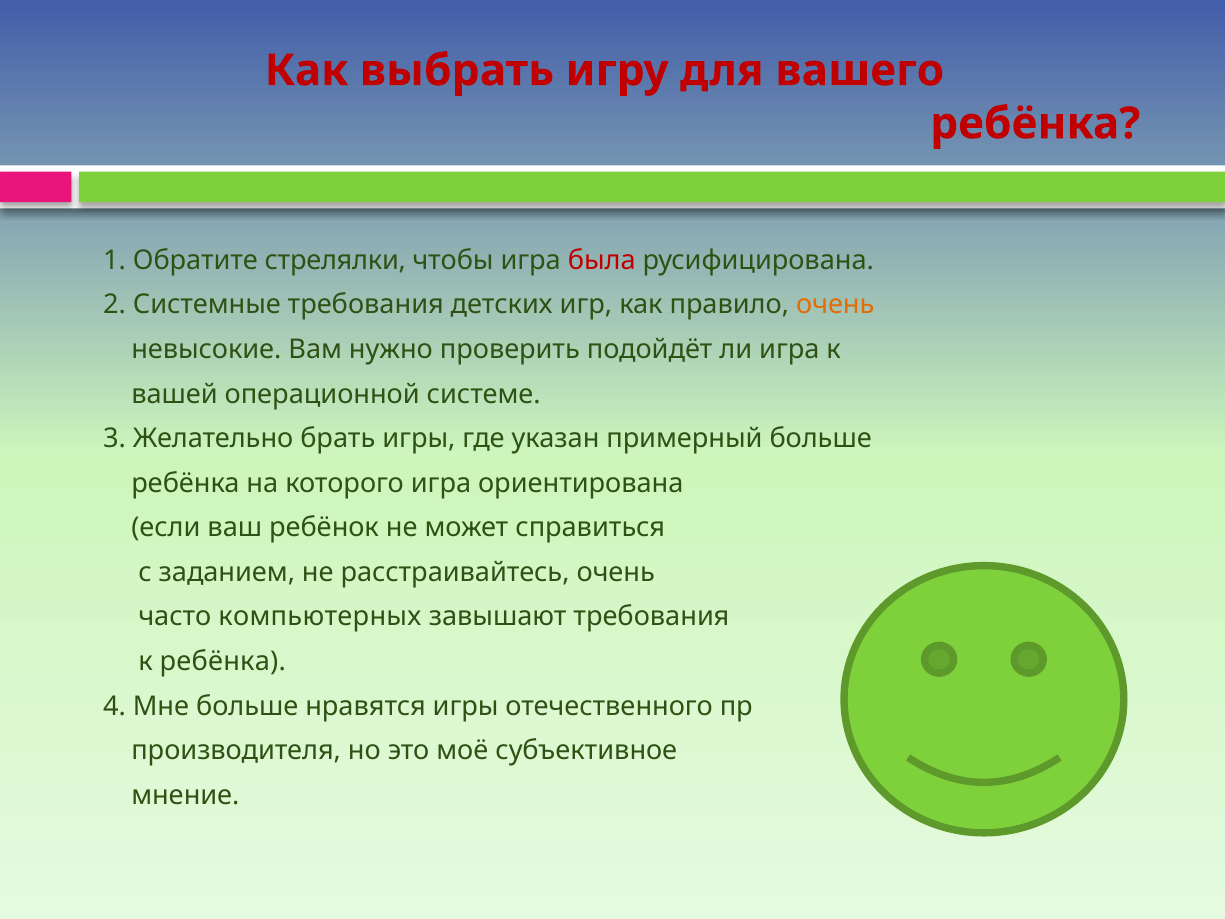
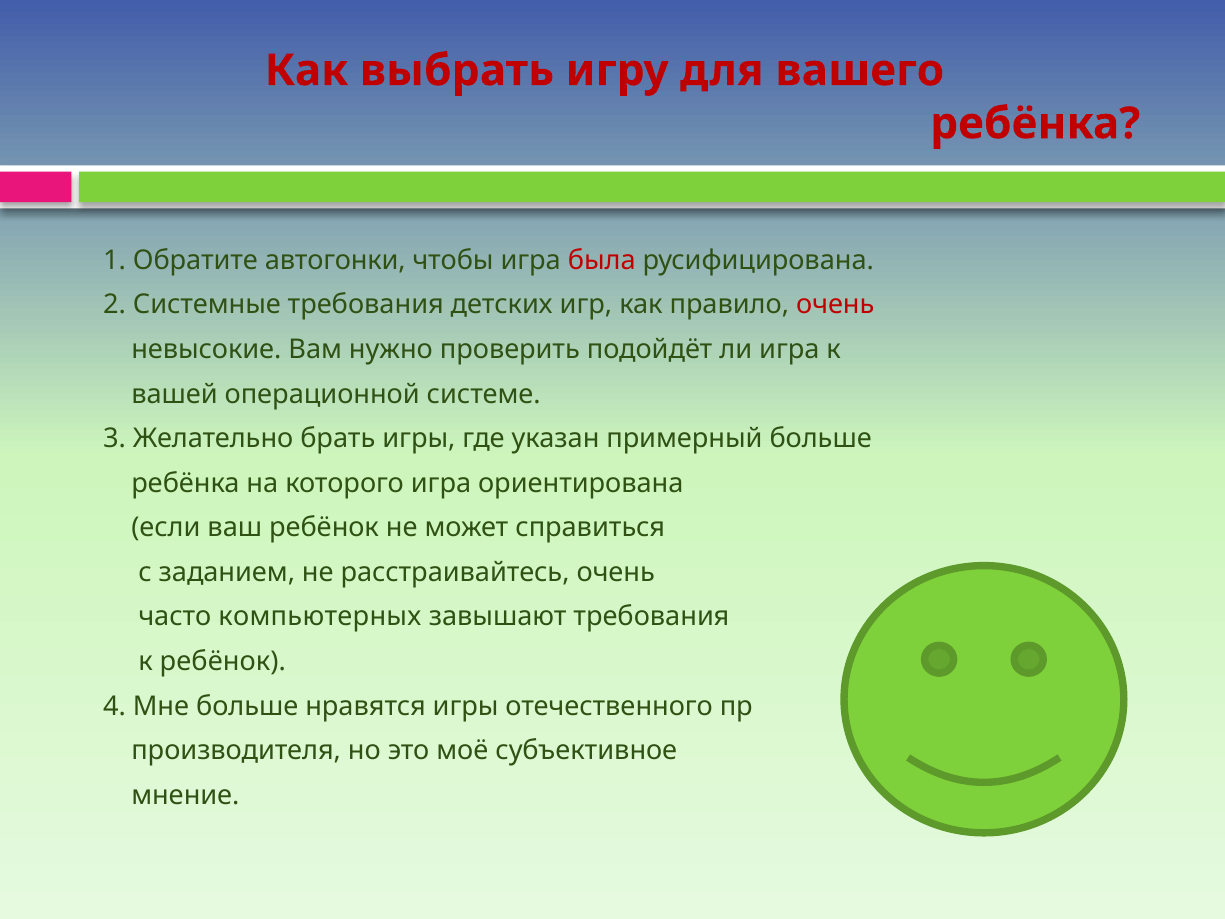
стрелялки: стрелялки -> автогонки (335, 260)
очень colour: orange -> red (835, 305)
к ребёнка: ребёнка -> ребёнок (223, 661)
